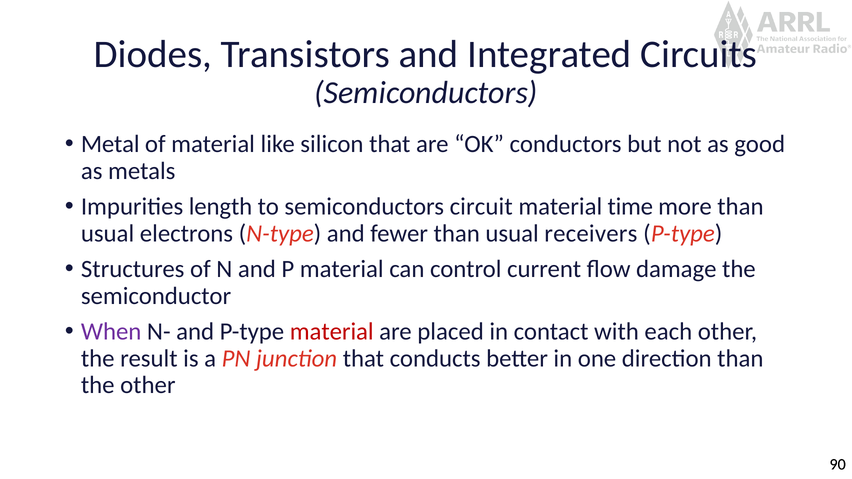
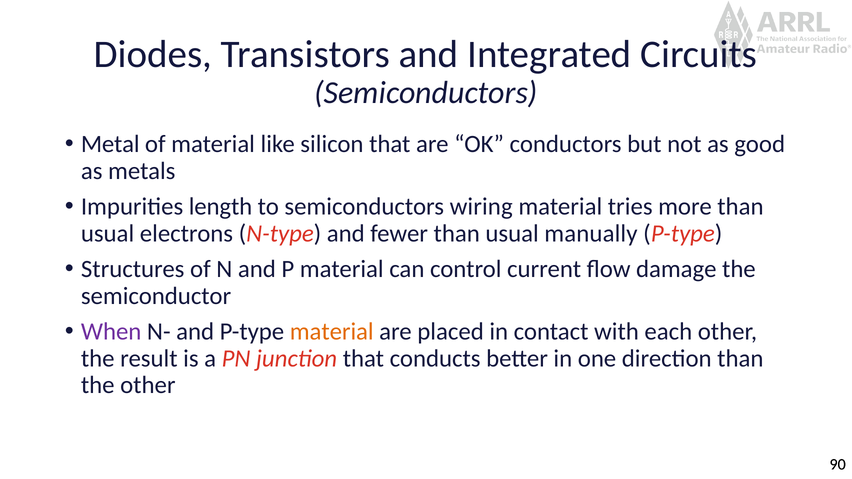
circuit: circuit -> wiring (481, 207)
time: time -> tries (630, 207)
receivers: receivers -> manually (591, 233)
material colour: red -> orange (332, 332)
